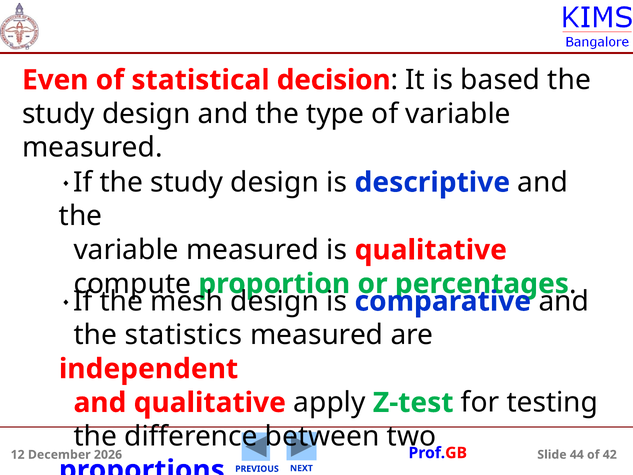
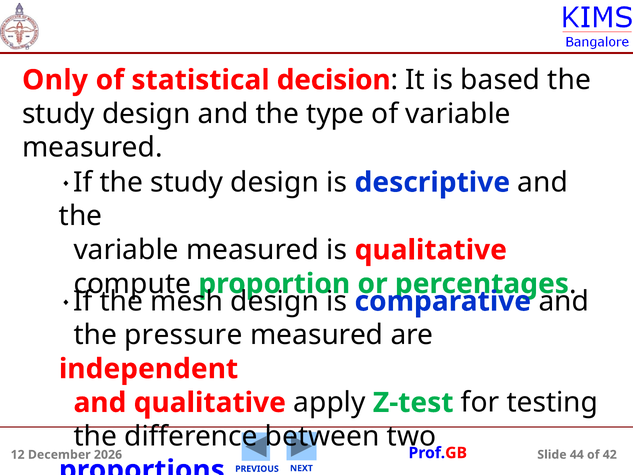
Even: Even -> Only (55, 80)
statistics: statistics -> pressure (183, 335)
